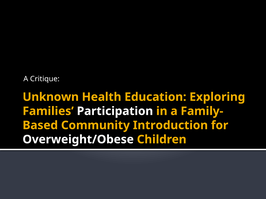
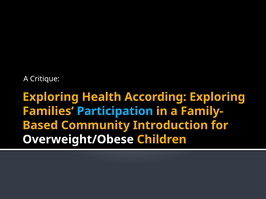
Unknown: Unknown -> Exploring (51, 97)
Education: Education -> According (155, 97)
Participation colour: white -> light blue (115, 111)
